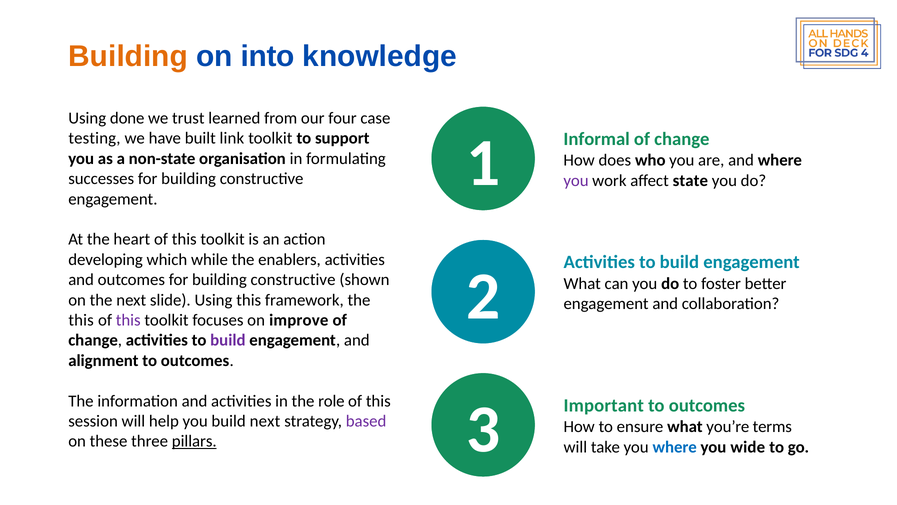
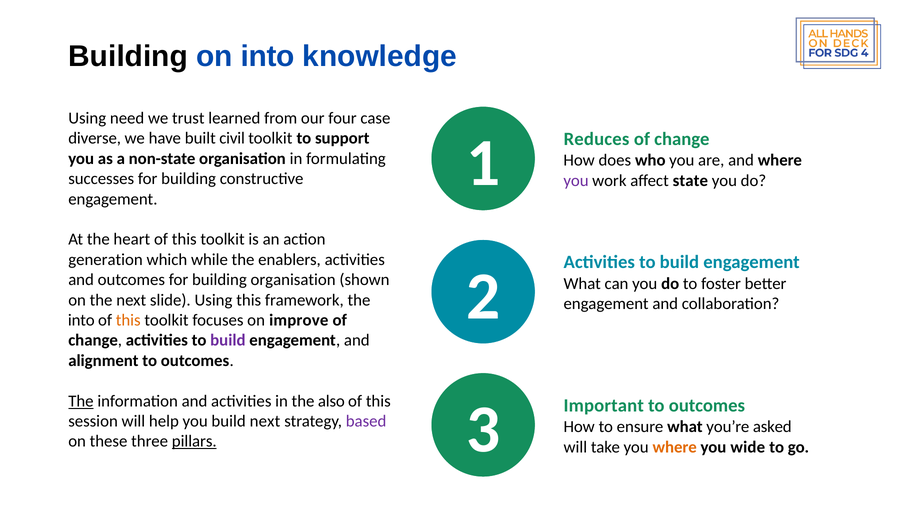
Building colour: orange -> black (128, 56)
done: done -> need (127, 118)
testing: testing -> diverse (95, 138)
link: link -> civil (232, 138)
Informal: Informal -> Reduces (597, 139)
developing: developing -> generation (106, 259)
outcomes for building constructive: constructive -> organisation (293, 280)
this: this -> into (81, 320)
this colour: purple -> orange (128, 320)
The underline: none -> present (81, 401)
role: role -> also (331, 401)
terms: terms -> asked (772, 426)
where colour: blue -> orange (675, 447)
